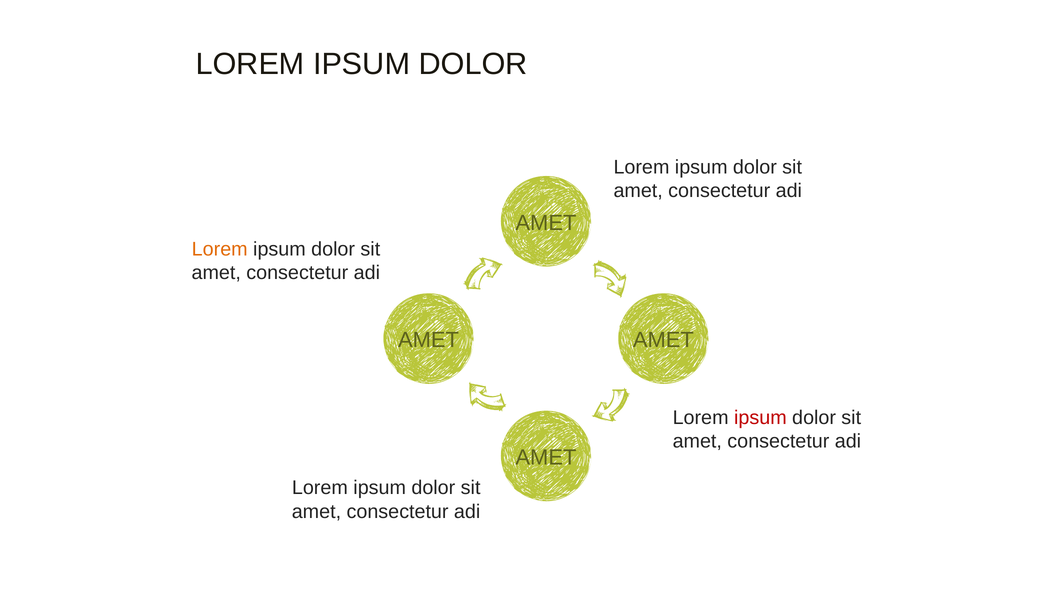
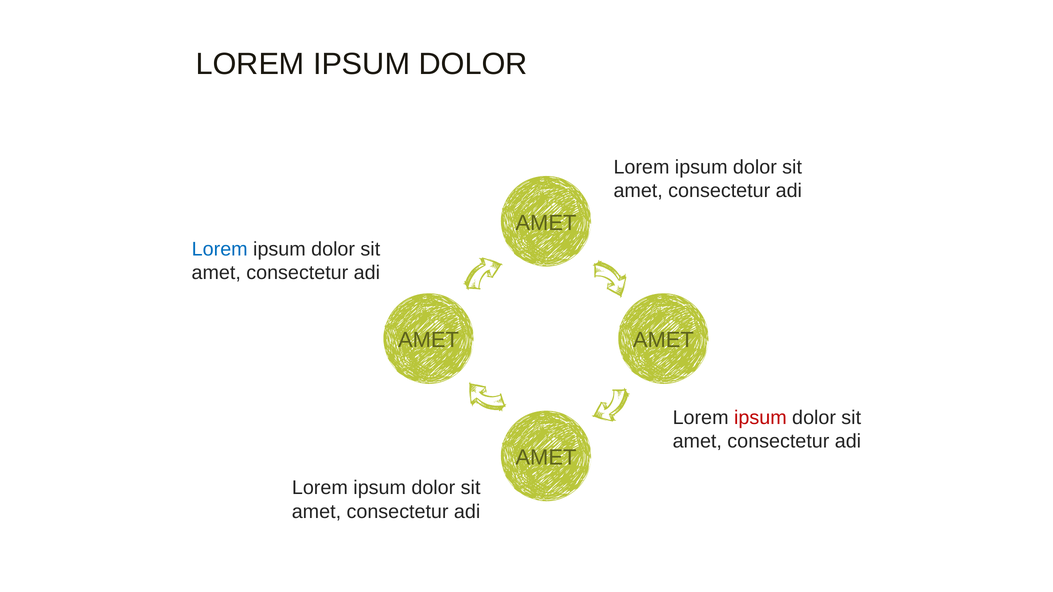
Lorem colour: orange -> blue (220, 249)
